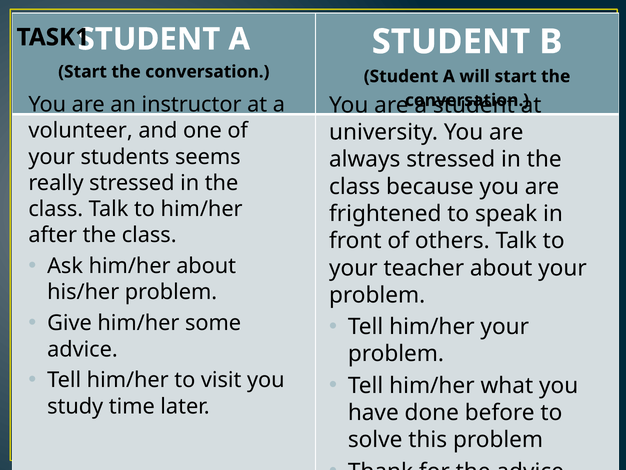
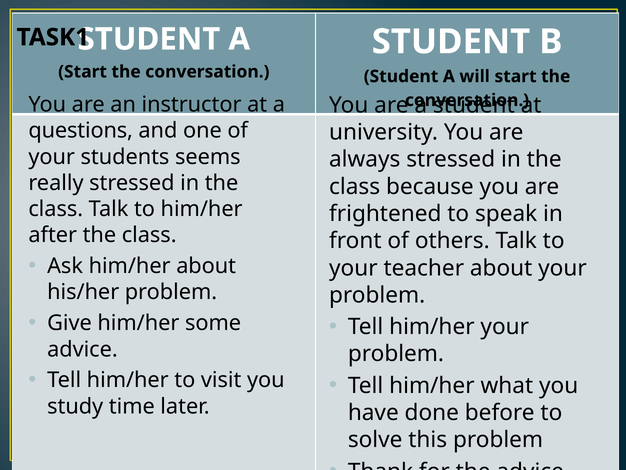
volunteer: volunteer -> questions (81, 131)
